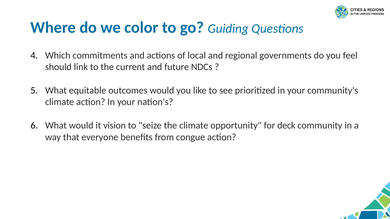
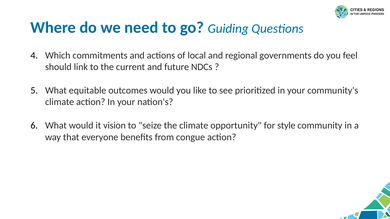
color: color -> need (141, 28)
deck: deck -> style (286, 126)
